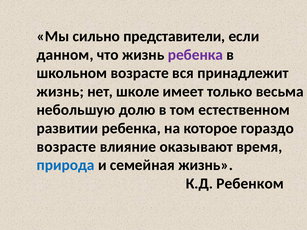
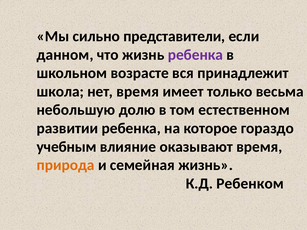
жизнь: жизнь -> школа (60, 92)
нет школе: школе -> время (138, 92)
возрасте: возрасте -> учебным (67, 147)
природа colour: blue -> orange (66, 165)
